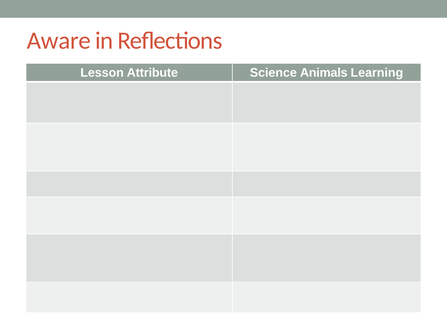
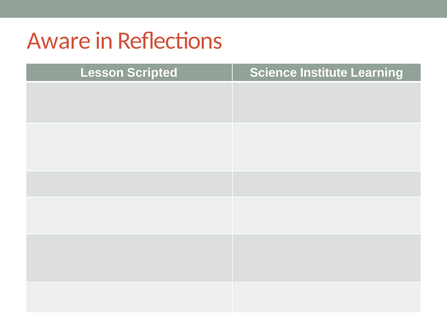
Attribute: Attribute -> Scripted (152, 73)
Animals: Animals -> Institute (324, 73)
